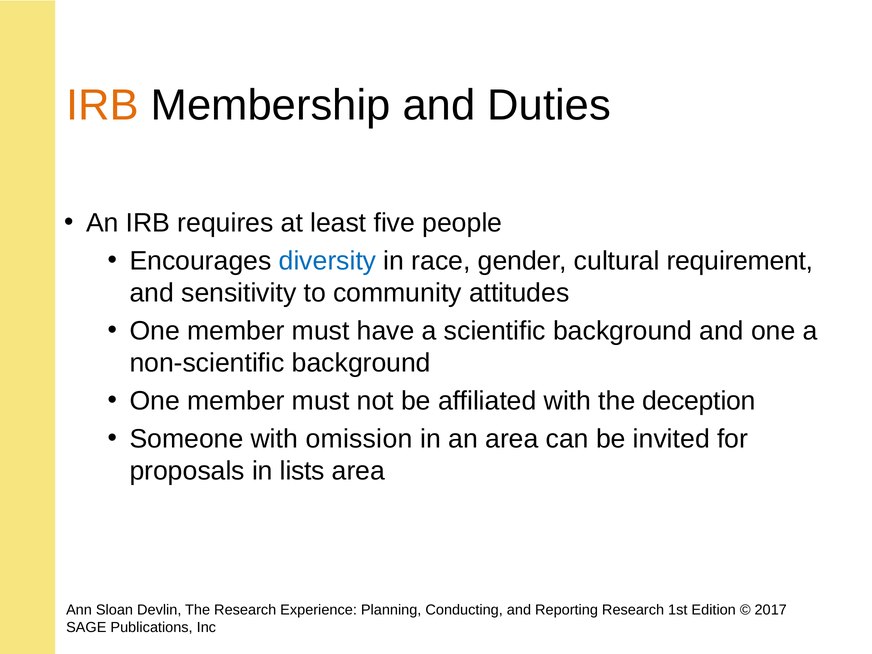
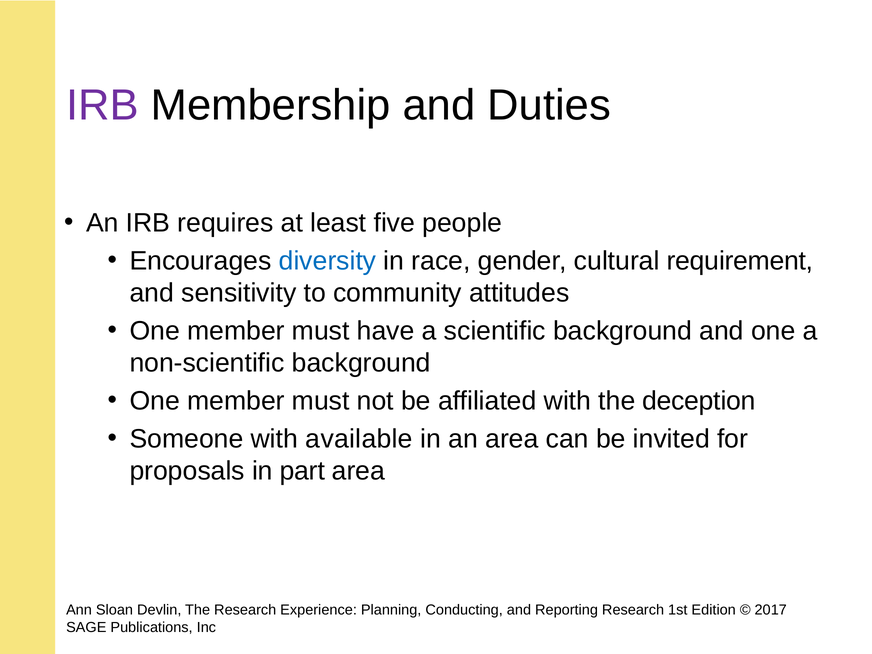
IRB colour: orange -> purple (103, 106)
omission: omission -> available (359, 439)
lists: lists -> part (302, 471)
